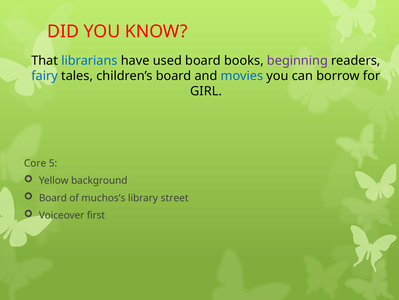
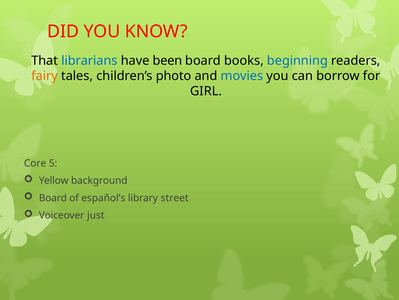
used: used -> been (167, 60)
beginning colour: purple -> blue (297, 60)
fairy colour: blue -> orange (45, 76)
children’s board: board -> photo (174, 76)
muchos’s: muchos’s -> español’s (103, 198)
first: first -> just (96, 215)
